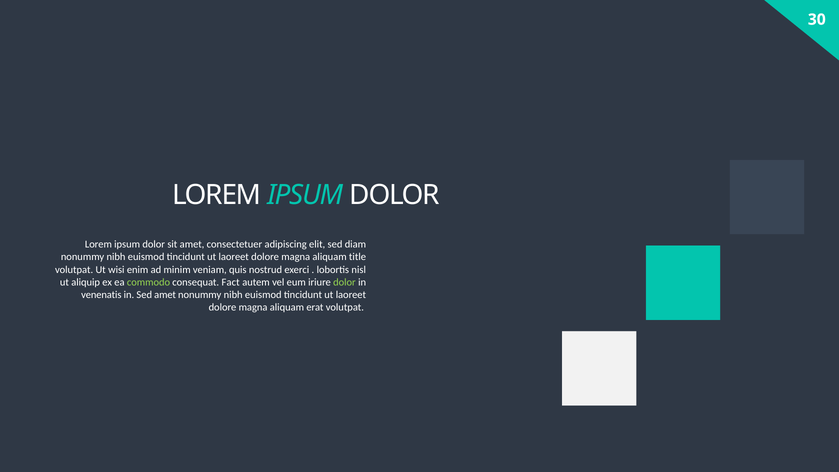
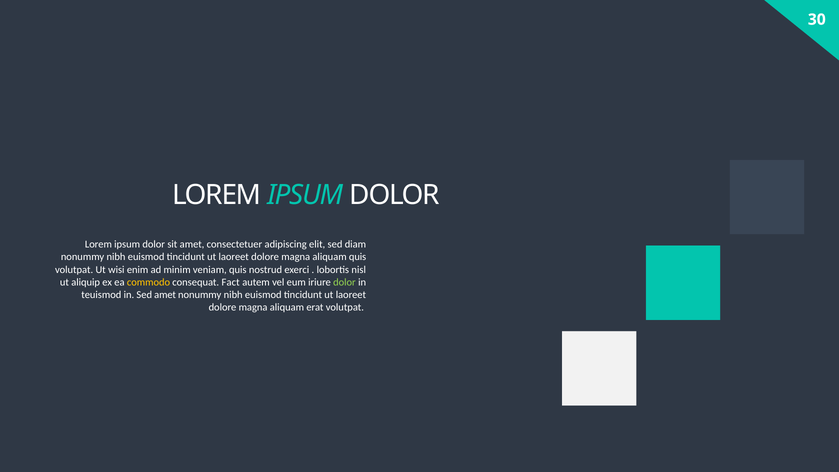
aliquam title: title -> quis (358, 257)
commodo colour: light green -> yellow (148, 282)
venenatis: venenatis -> teuismod (101, 295)
